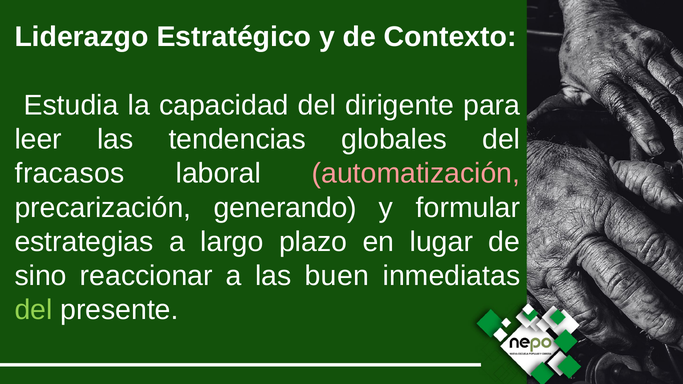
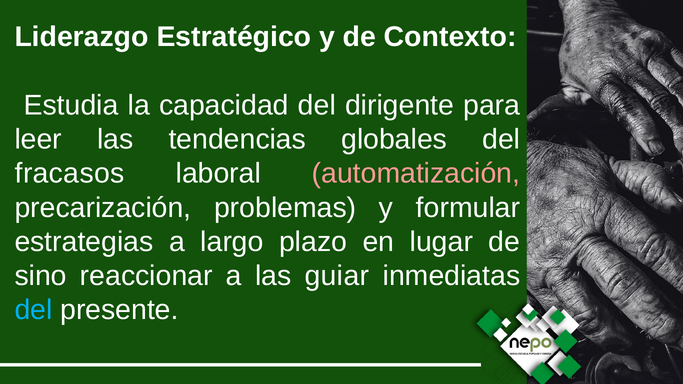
generando: generando -> problemas (285, 208)
buen: buen -> guiar (337, 276)
del colour: light green -> light blue (33, 310)
